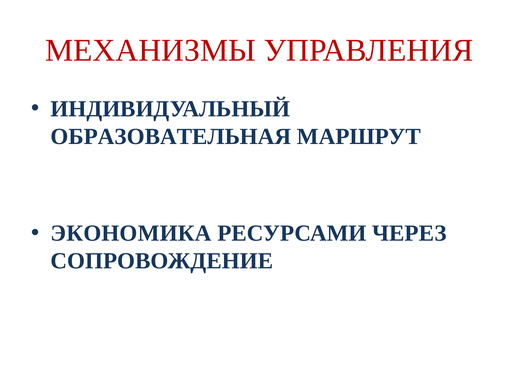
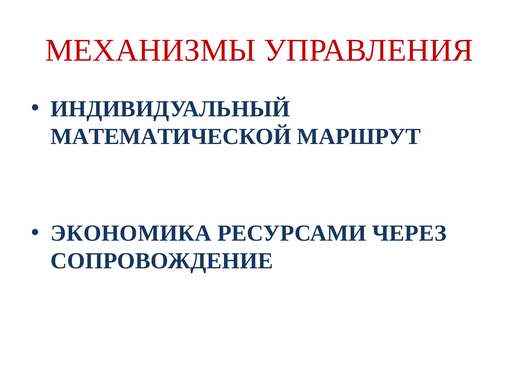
ОБРАЗОВАТЕЛЬНАЯ: ОБРАЗОВАТЕЛЬНАЯ -> МАТЕМАТИЧЕСКОЙ (171, 137)
